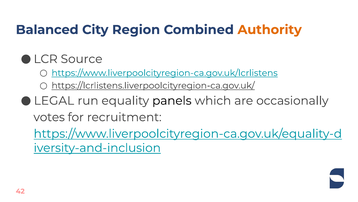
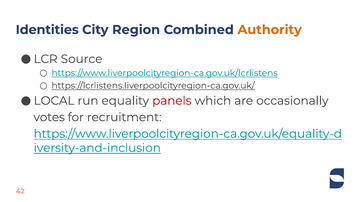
Balanced: Balanced -> Identities (47, 30)
LEGAL: LEGAL -> LOCAL (54, 100)
panels colour: black -> red (172, 100)
